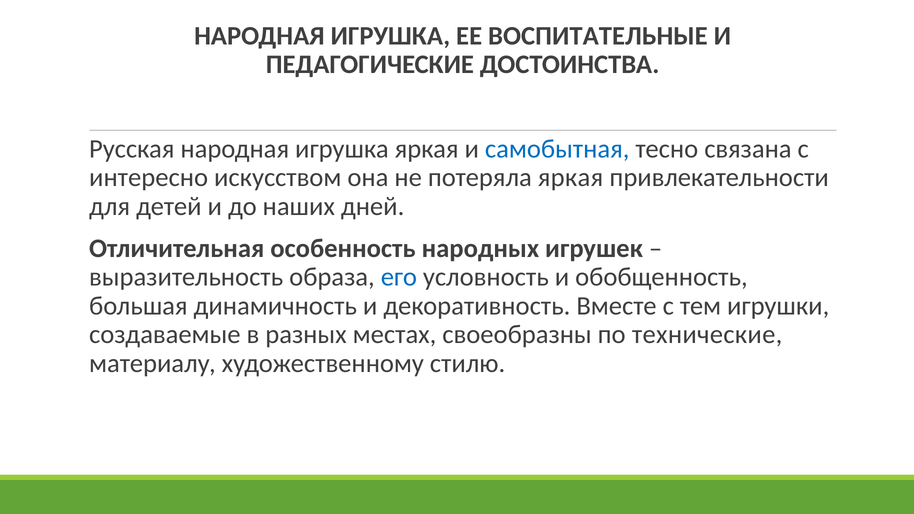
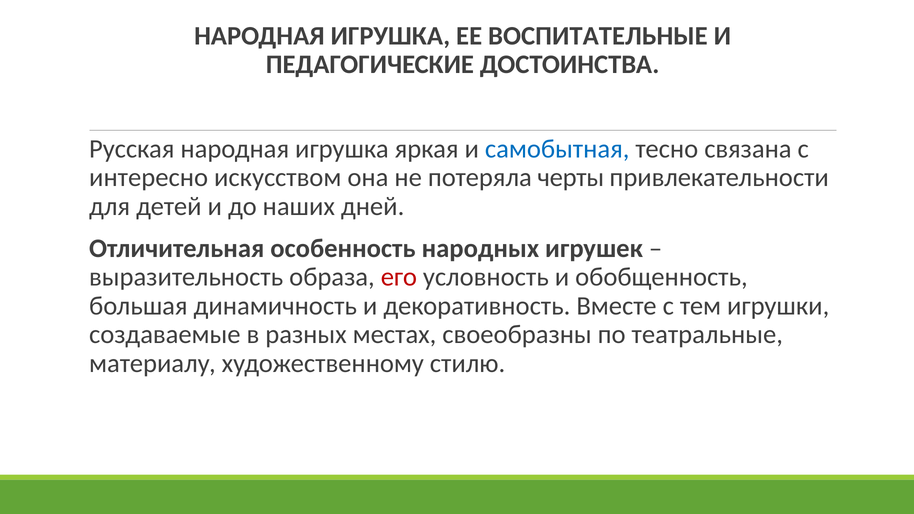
потеряла яркая: яркая -> черты (571, 178)
его colour: blue -> red (399, 277)
технические: технические -> театральные (707, 335)
